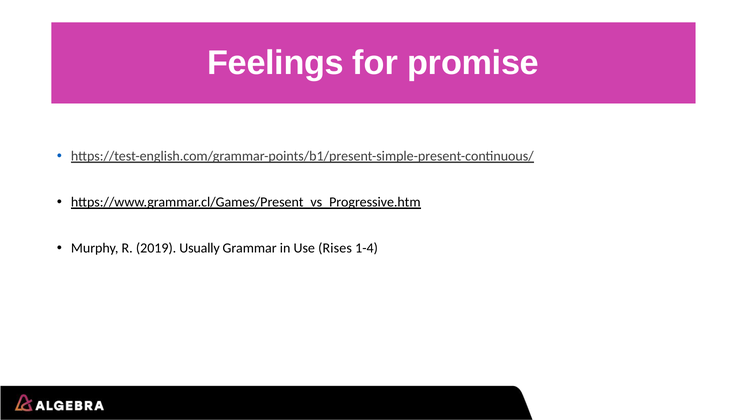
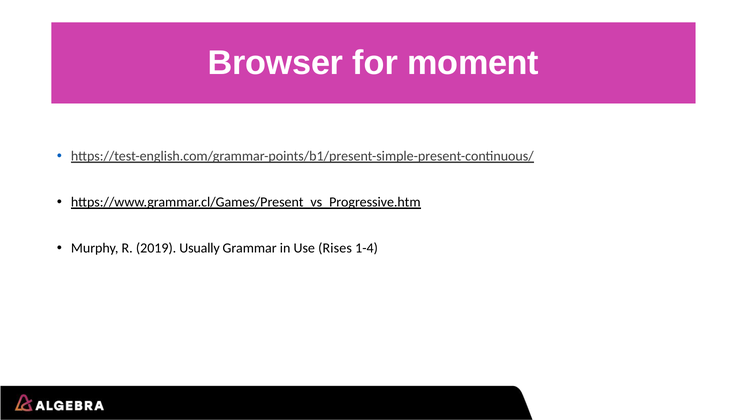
Feelings: Feelings -> Browser (275, 63)
promise: promise -> moment (473, 63)
